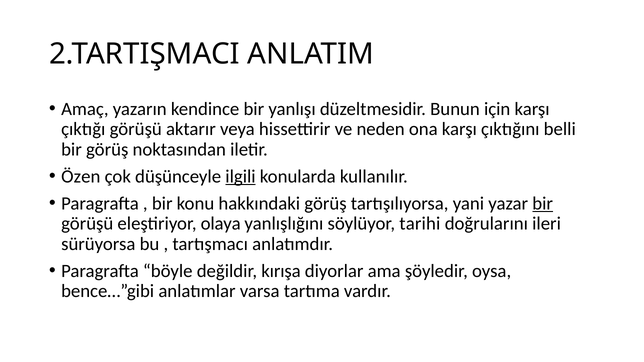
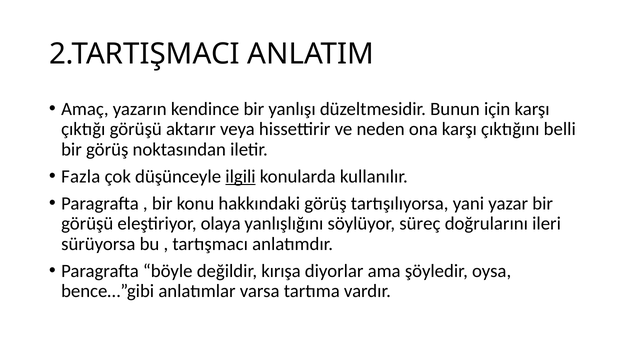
Özen: Özen -> Fazla (81, 176)
bir underline: present -> none (543, 203)
tarihi: tarihi -> süreç (420, 224)
